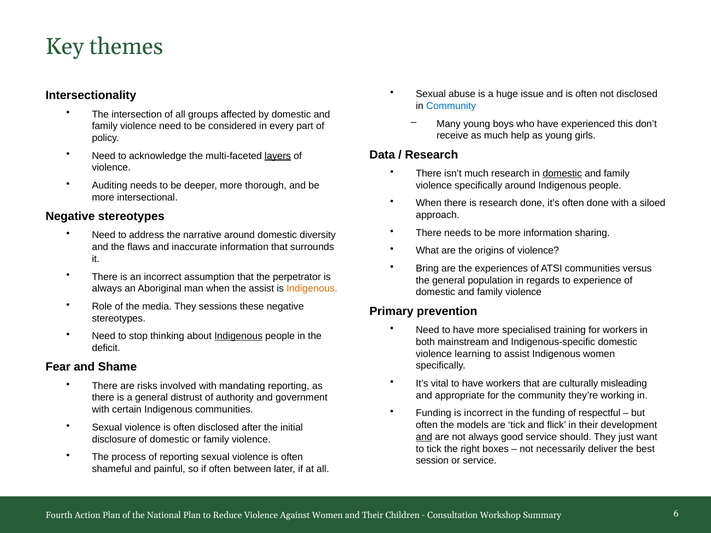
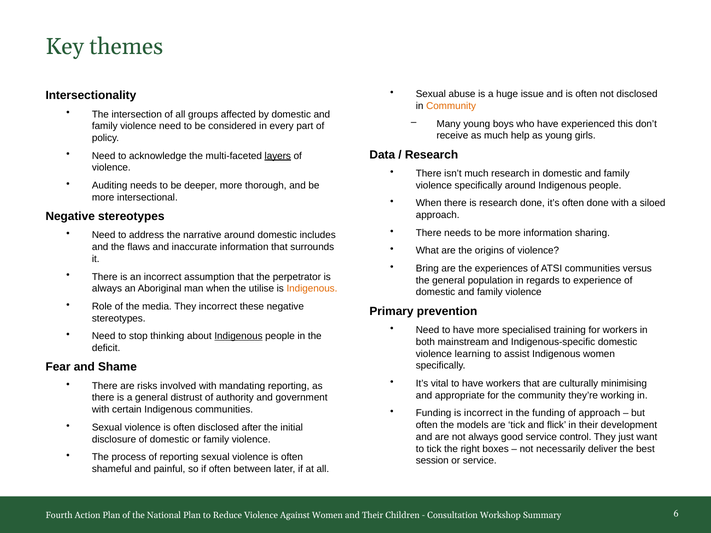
Community colour: blue -> orange (451, 106)
domestic underline: present -> none (562, 174)
diversity: diversity -> includes (318, 235)
the assist: assist -> utilise (261, 289)
They sessions: sessions -> incorrect (218, 307)
misleading: misleading -> minimising (624, 384)
of respectful: respectful -> approach (599, 413)
and underline: present -> none (424, 437)
should: should -> control (576, 437)
